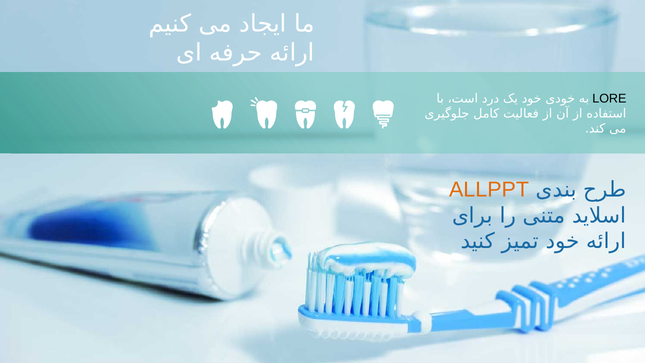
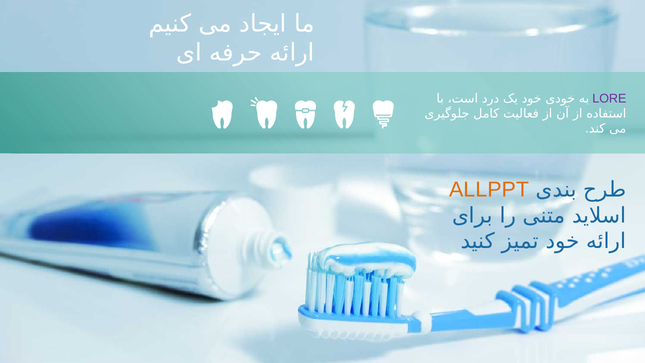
LORE colour: black -> purple (609, 99)
